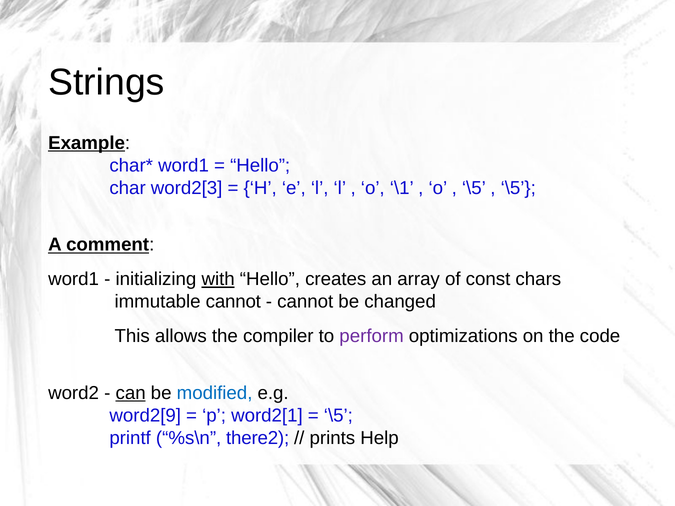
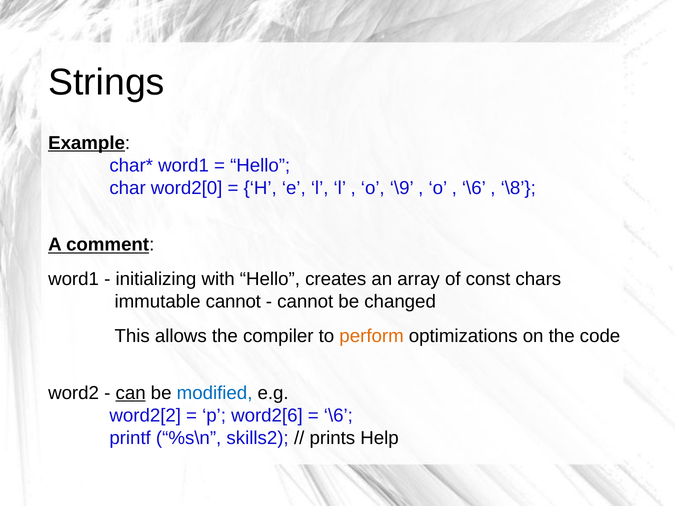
word2[3: word2[3 -> word2[0 (187, 188)
\1: \1 -> \9 (402, 188)
\5: \5 -> \6 (474, 188)
\5: \5 -> \8 (518, 188)
with underline: present -> none (218, 279)
perform colour: purple -> orange (372, 336)
word2[9: word2[9 -> word2[2 (145, 416)
word2[1: word2[1 -> word2[6 (267, 416)
\5: \5 -> \6 (338, 416)
there2: there2 -> skills2 (258, 438)
